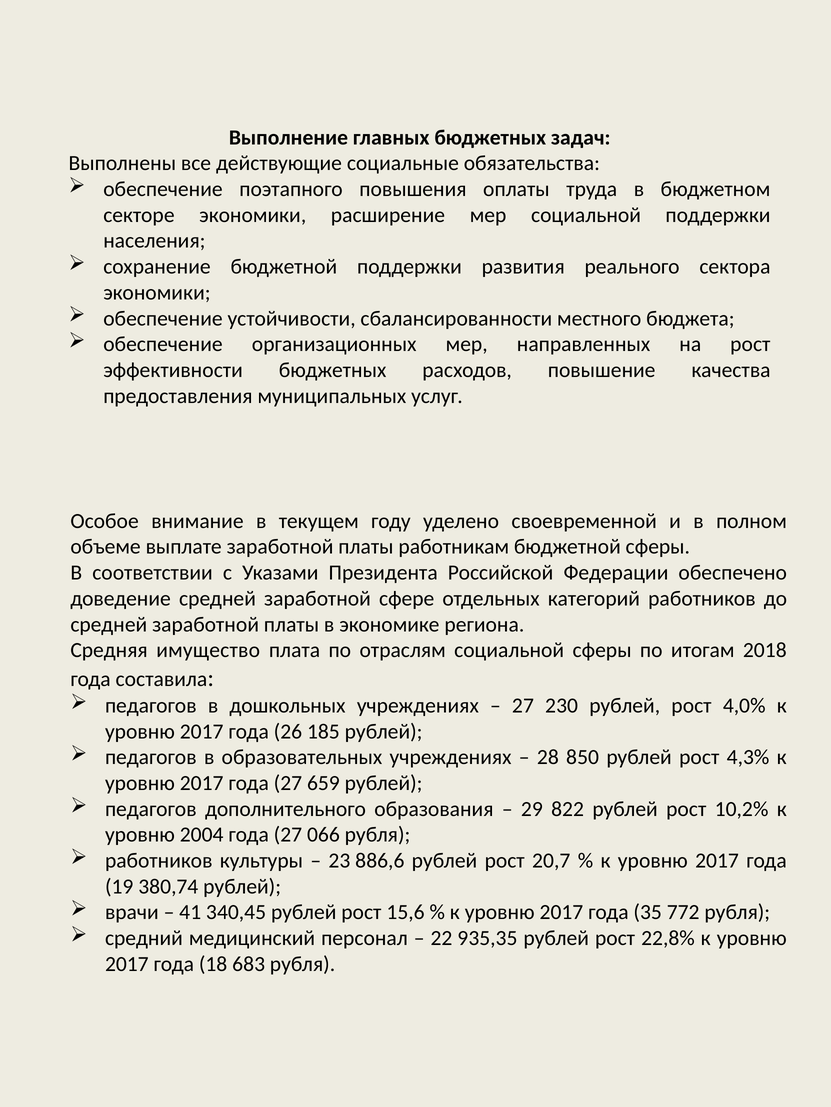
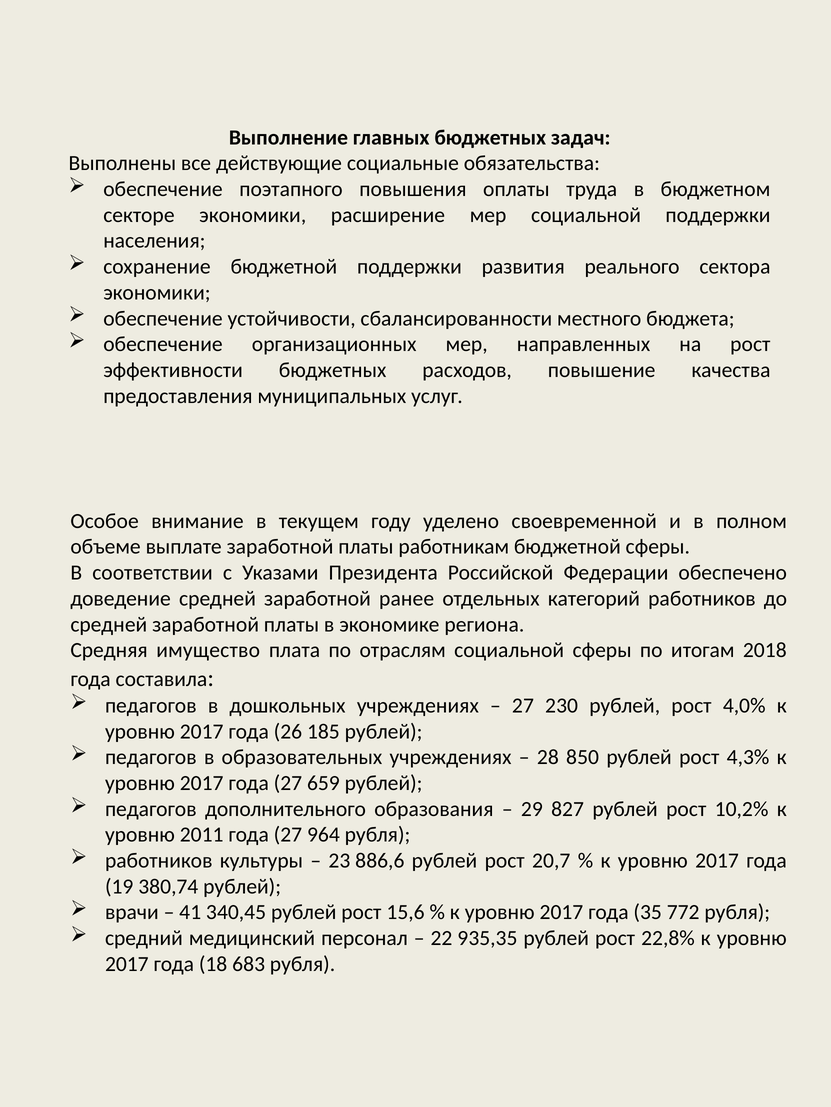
сфере: сфере -> ранее (407, 599)
822: 822 -> 827 (568, 810)
2004: 2004 -> 2011 (202, 836)
066: 066 -> 964 (323, 836)
